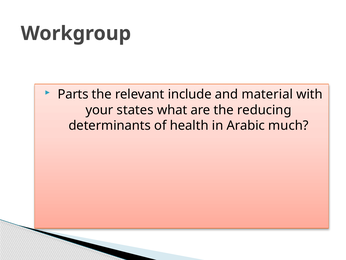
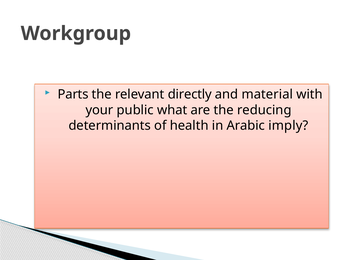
include: include -> directly (190, 94)
states: states -> public (135, 110)
much: much -> imply (288, 125)
